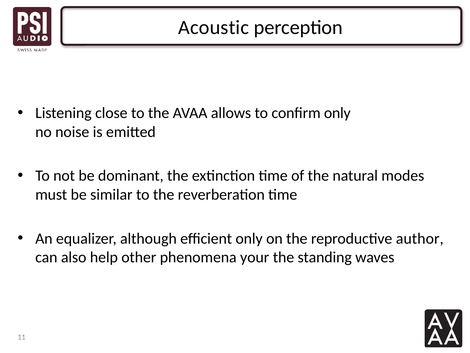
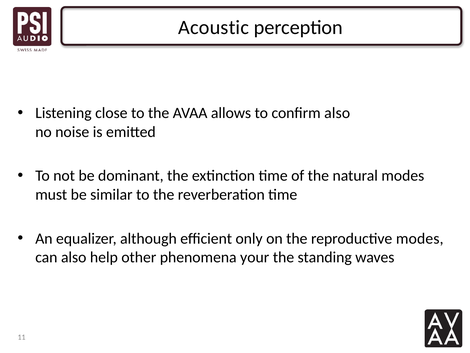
confirm only: only -> also (337, 113)
reproductive author: author -> modes (420, 238)
